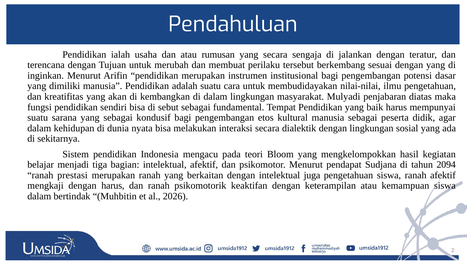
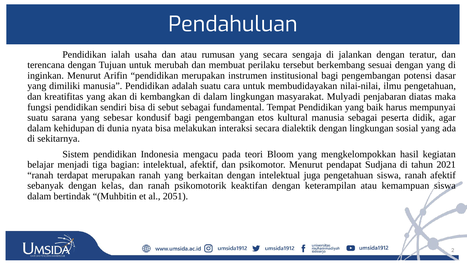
yang sebagai: sebagai -> sebesar (118, 118)
2094: 2094 -> 2021 (446, 164)
prestasi: prestasi -> terdapat (73, 175)
mengkaji: mengkaji -> sebanyak (45, 186)
dengan harus: harus -> kelas (113, 186)
2026: 2026 -> 2051 (175, 196)
